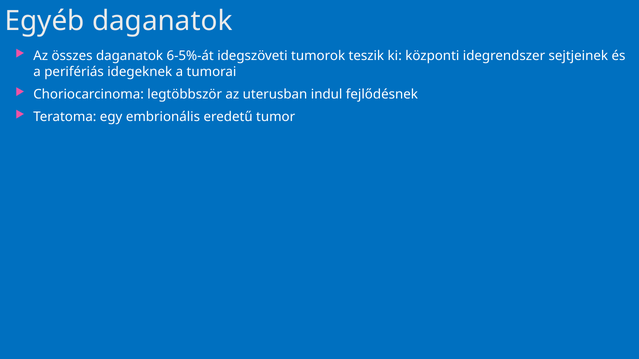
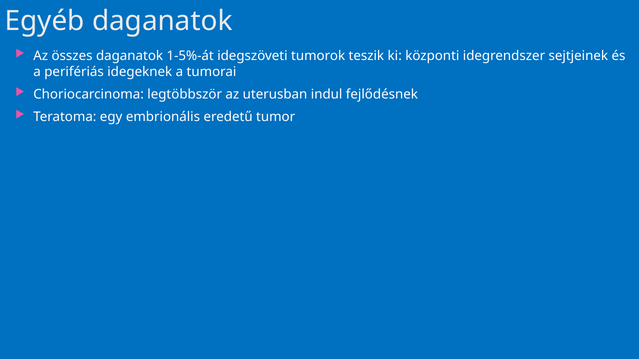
6-5%-át: 6-5%-át -> 1-5%-át (190, 56)
